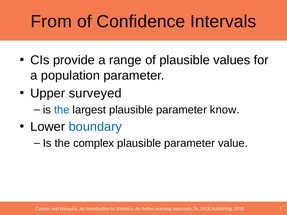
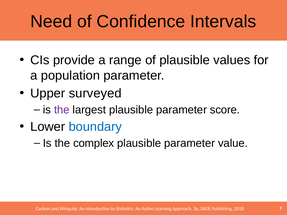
From: From -> Need (51, 22)
the colour: blue -> purple (62, 110)
know: know -> score (225, 110)
